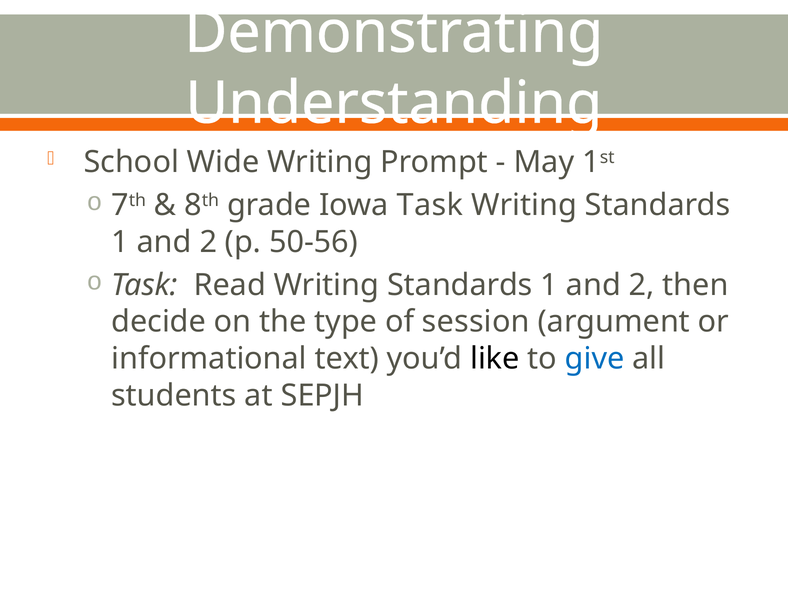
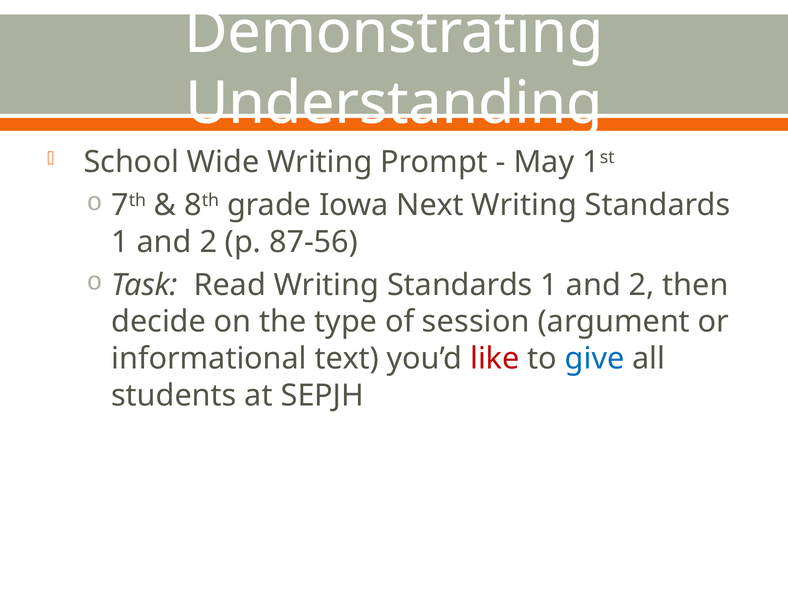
Iowa Task: Task -> Next (430, 205)
50-56: 50-56 -> 87-56 (314, 242)
like colour: black -> red (495, 359)
